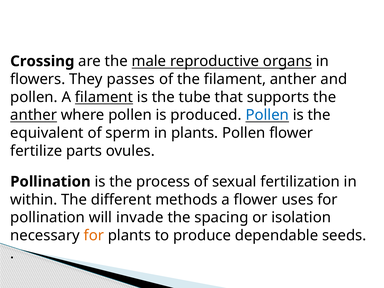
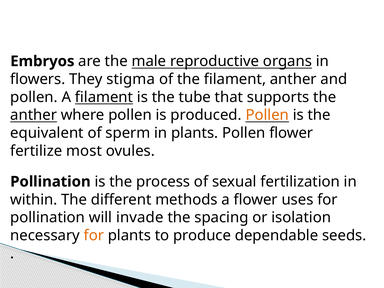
Crossing: Crossing -> Embryos (42, 61)
passes: passes -> stigma (131, 79)
Pollen colour: blue -> orange (267, 115)
parts: parts -> most (84, 151)
